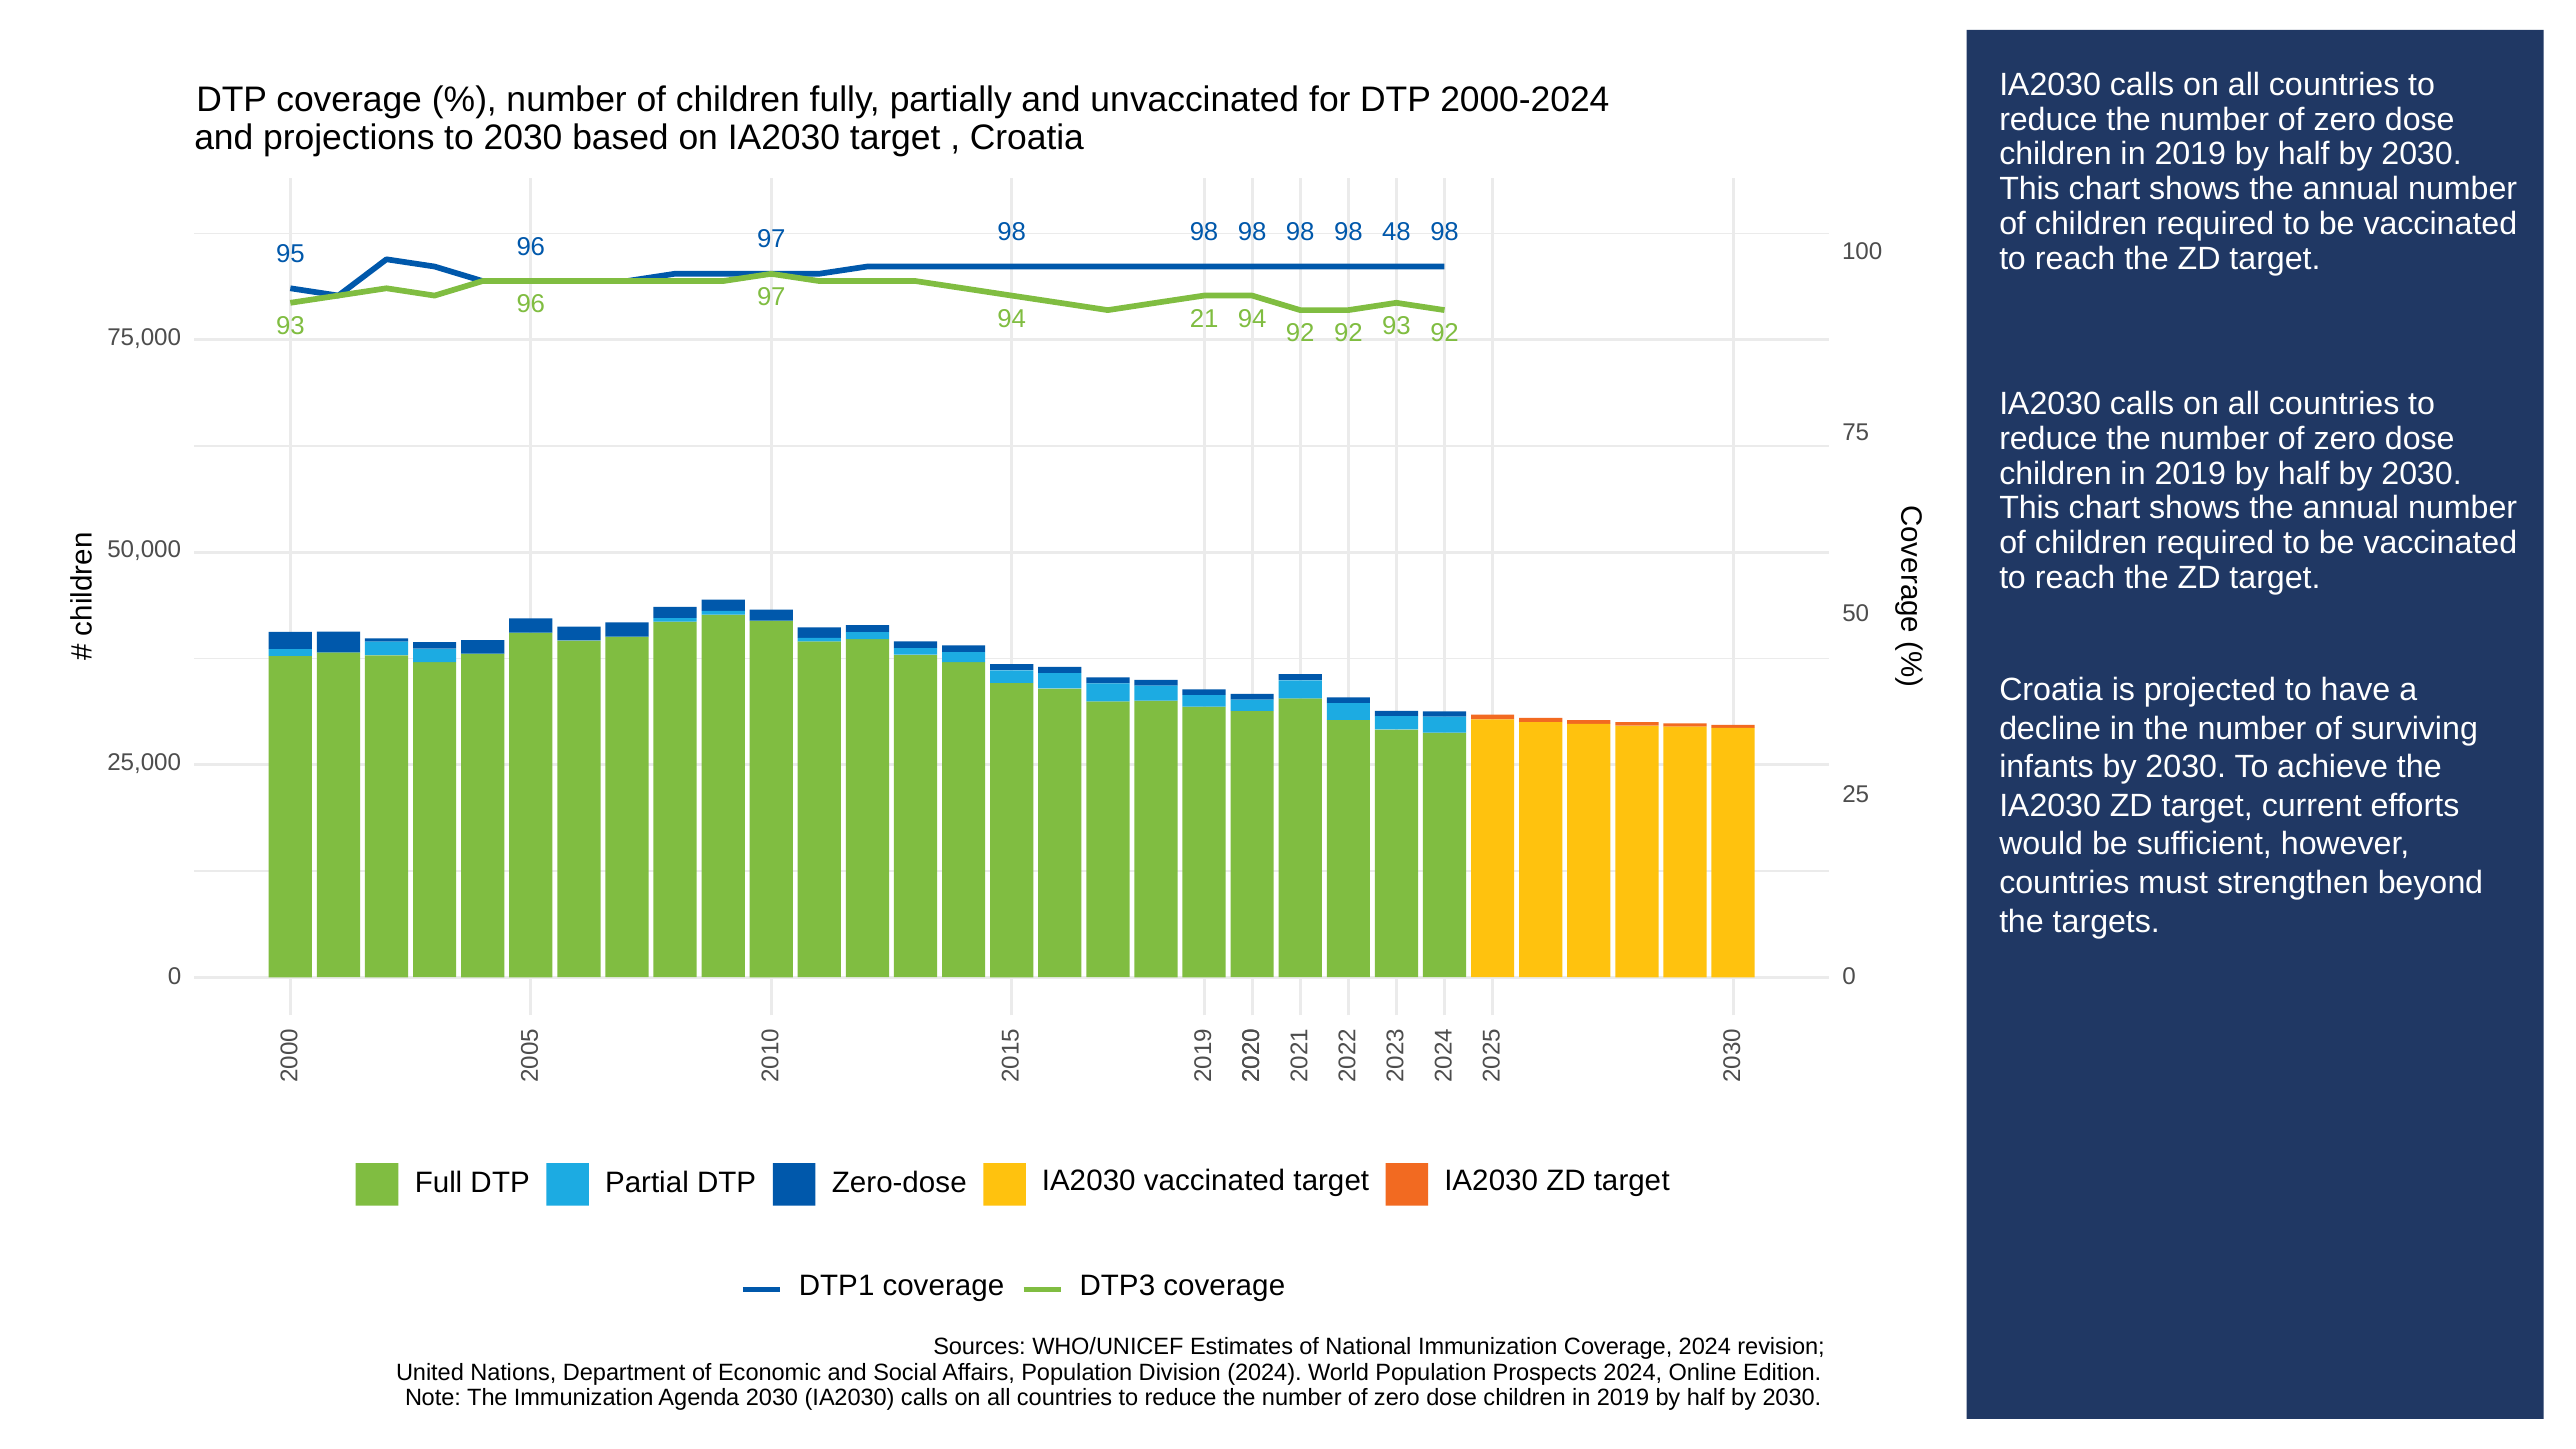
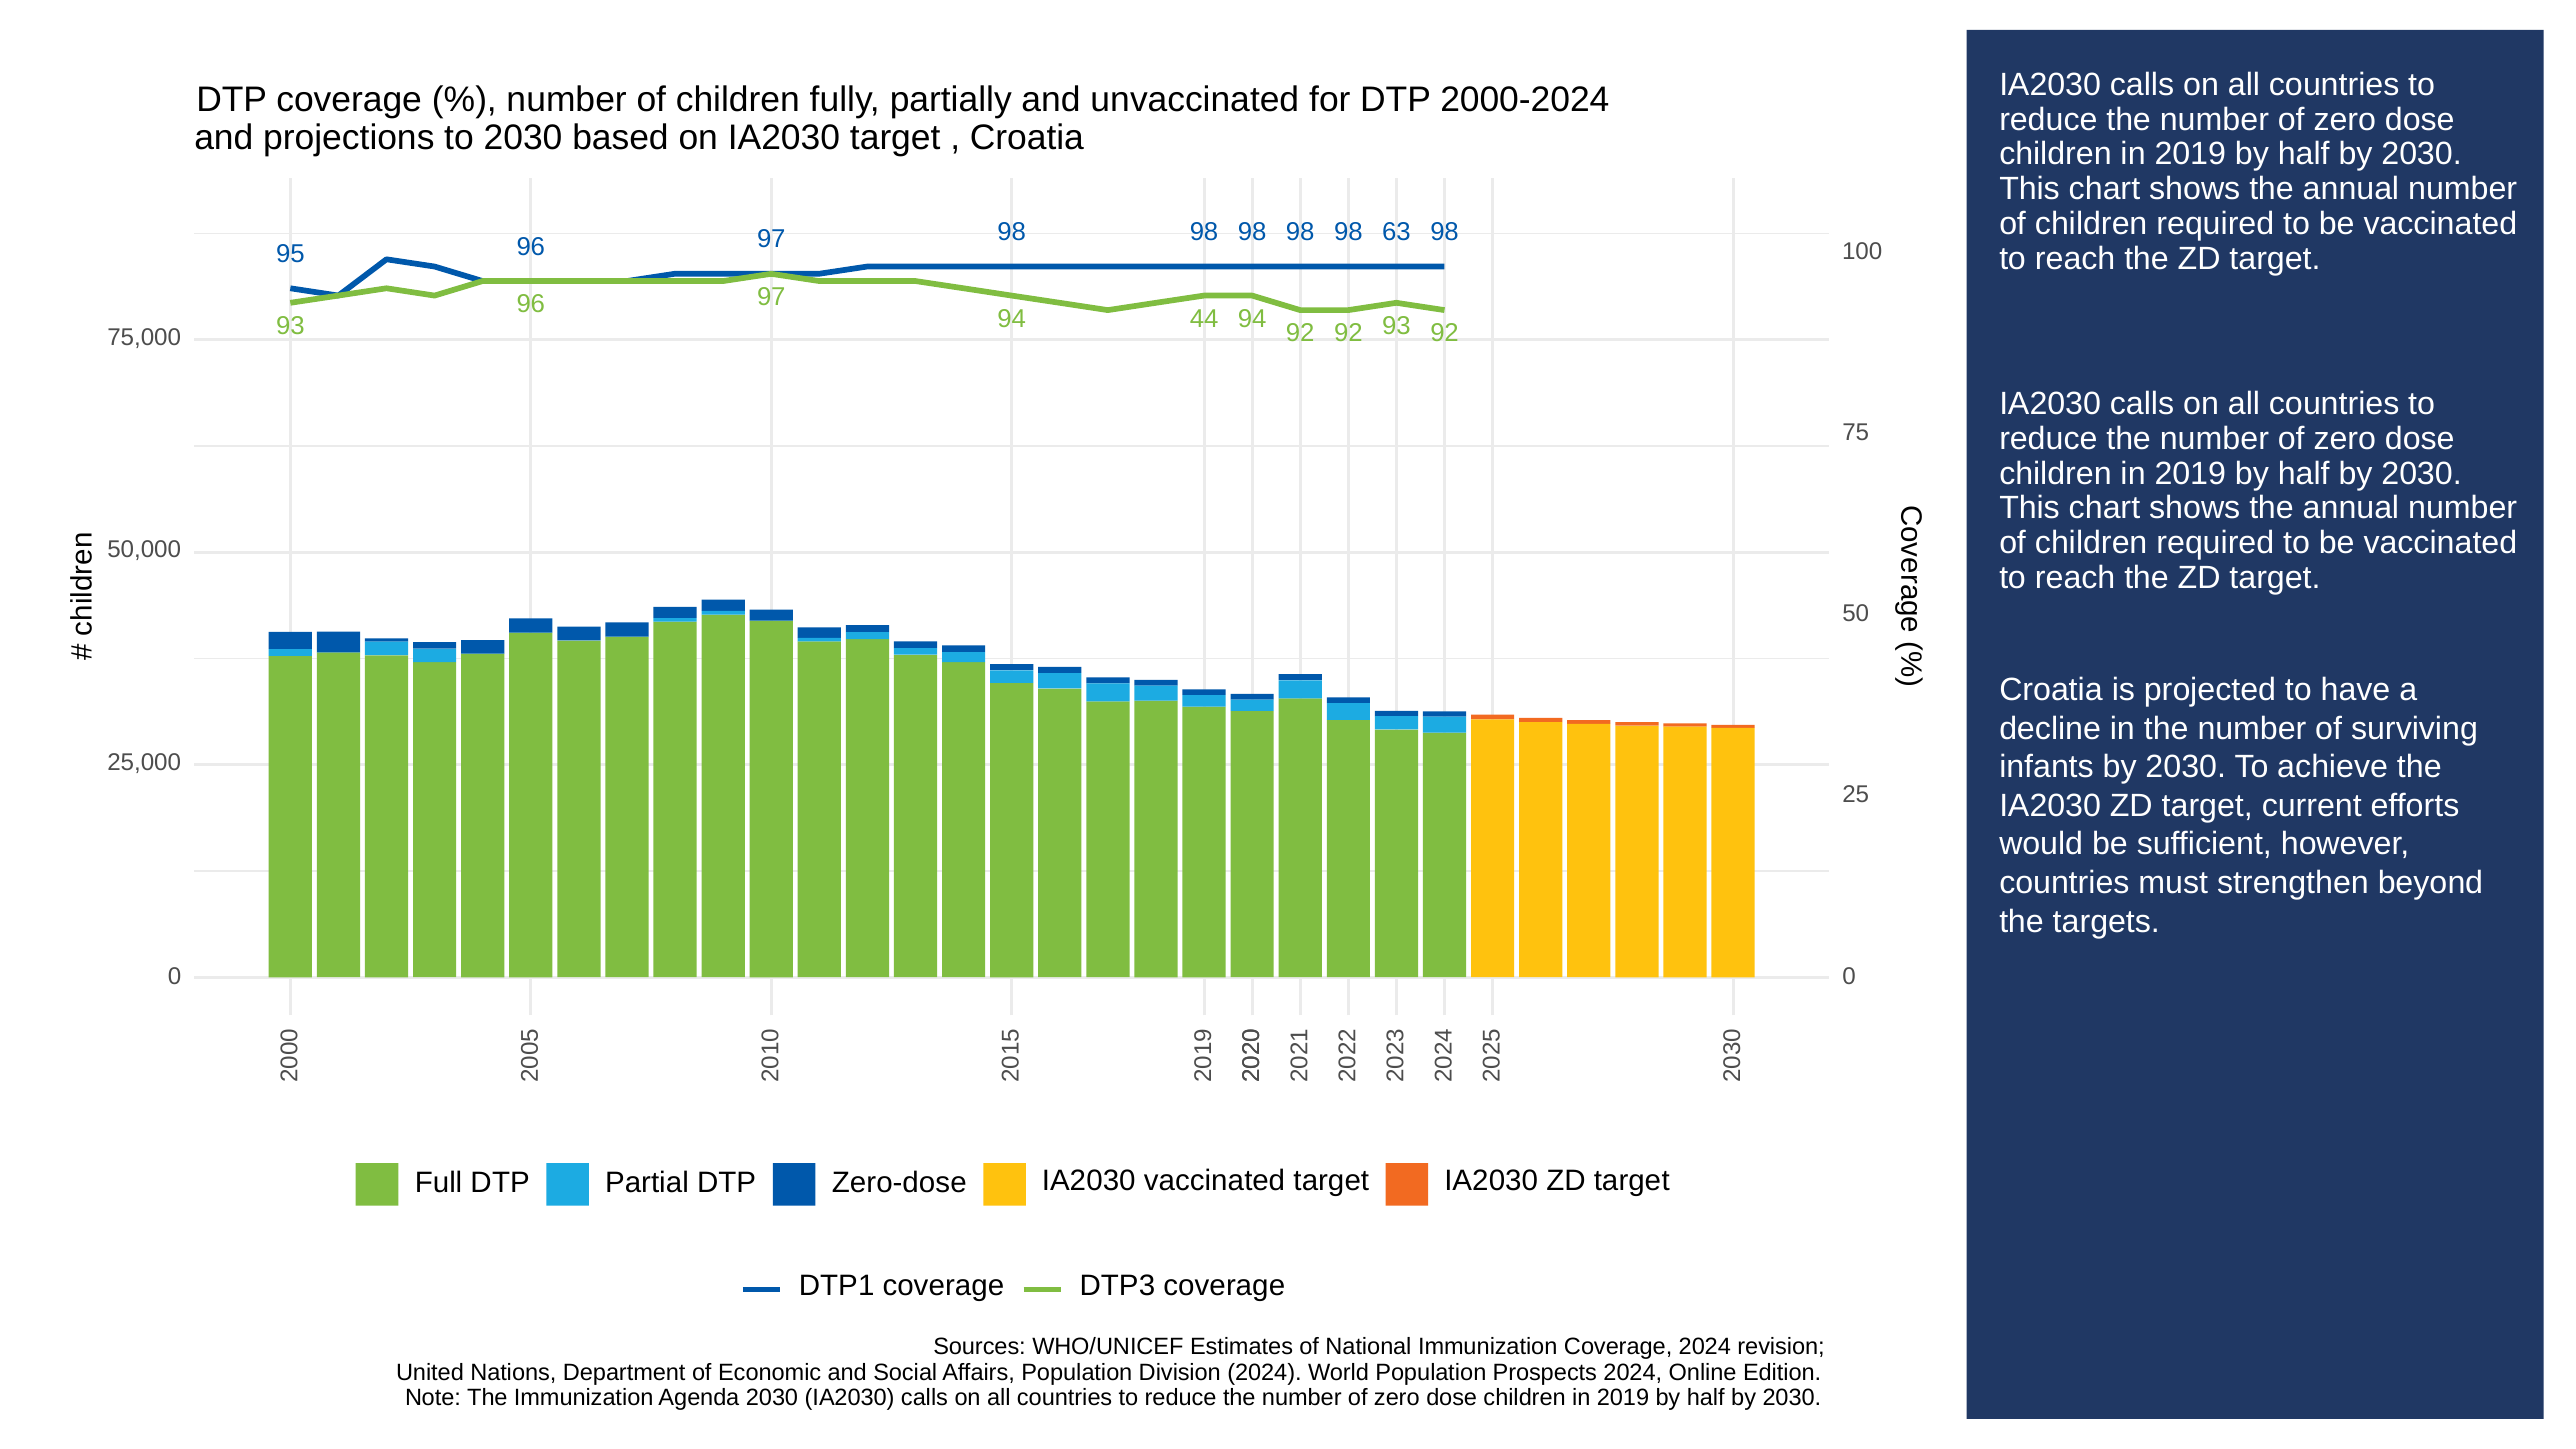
48: 48 -> 63 (1396, 232)
21: 21 -> 44 (1204, 319)
